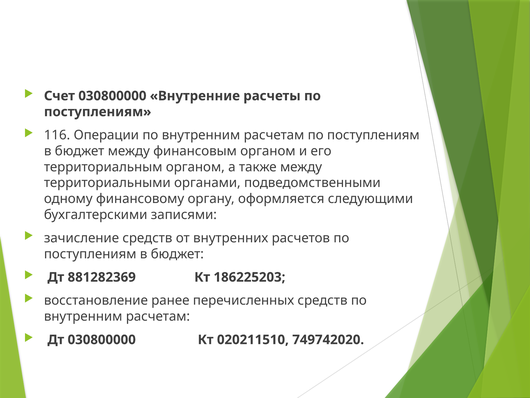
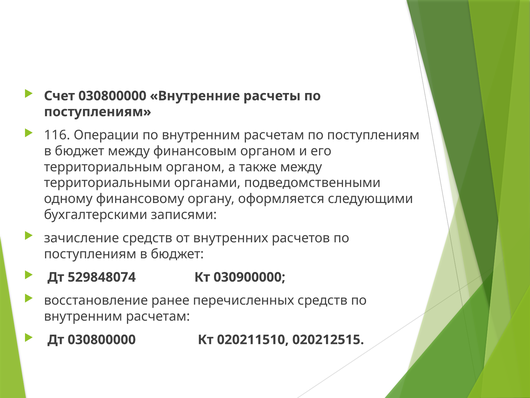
881282369: 881282369 -> 529848074 (102, 277)
186225203: 186225203 -> 030900000 (249, 277)
749742020: 749742020 -> 020212515 (328, 339)
